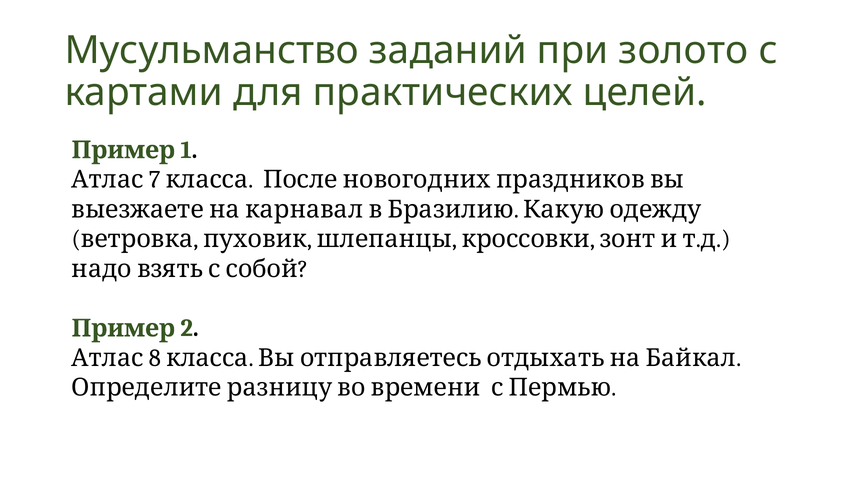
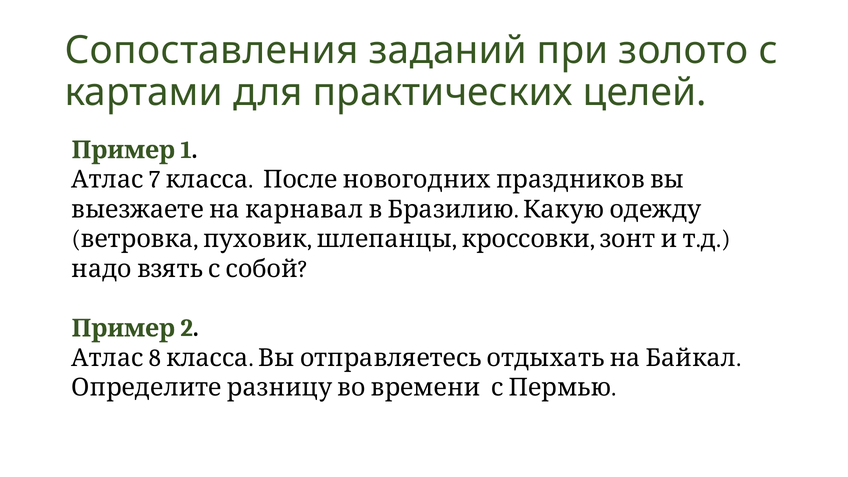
Мусульманство: Мусульманство -> Сопоставления (212, 50)
